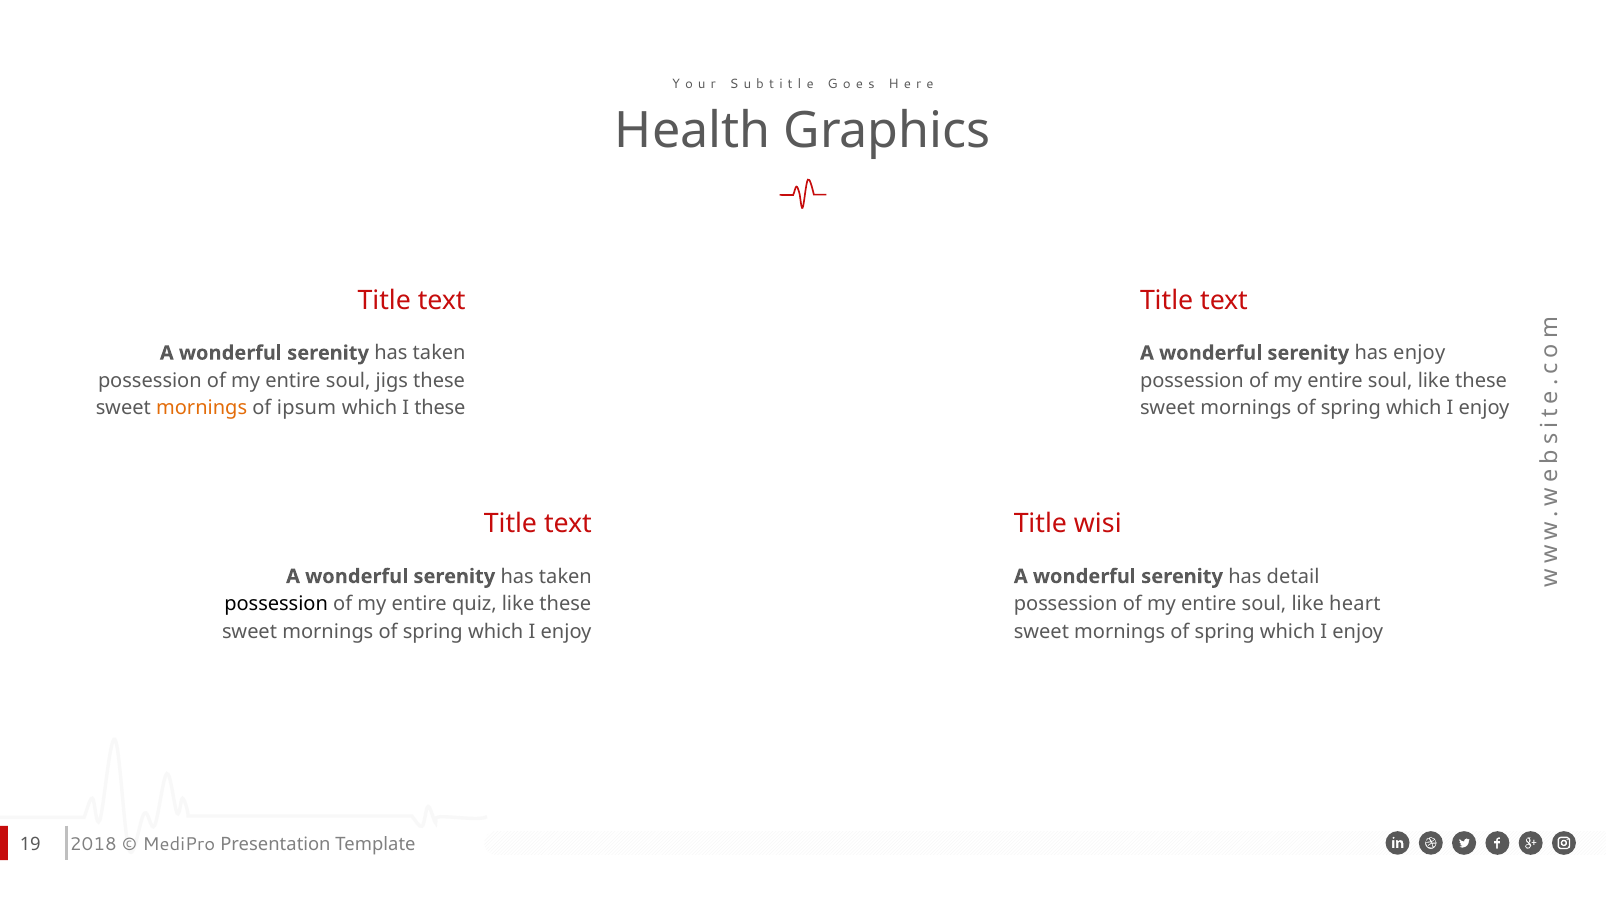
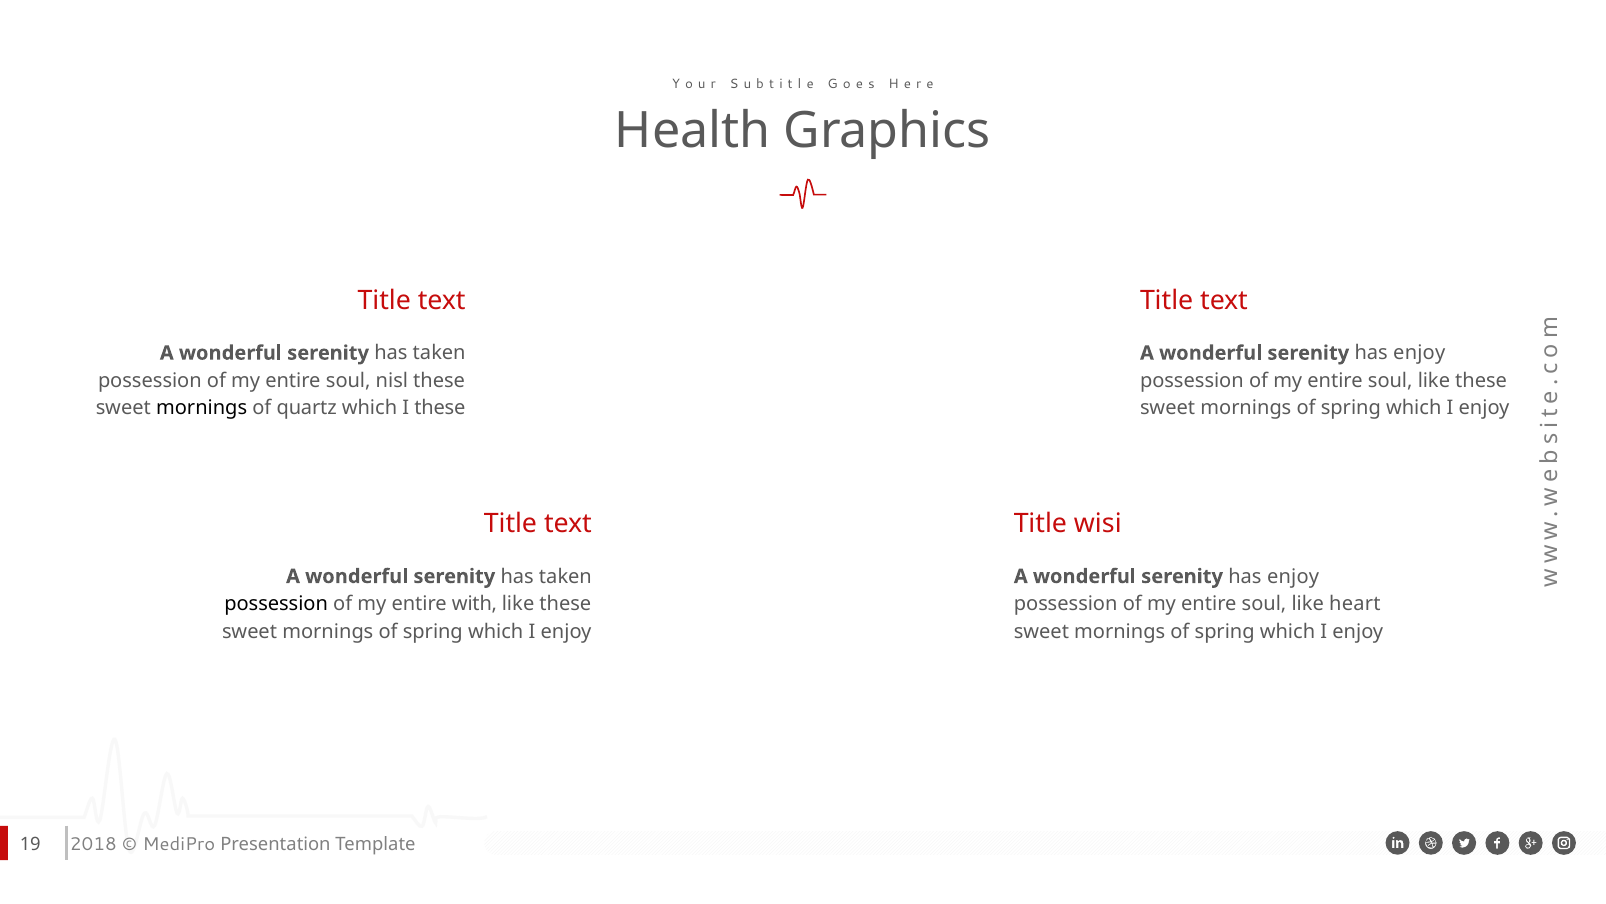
jigs: jigs -> nisl (392, 380)
mornings colour: orange -> black (202, 408)
ipsum: ipsum -> quartz (307, 408)
detail: detail -> enjoy (1293, 576)
quiz: quiz -> with (475, 603)
